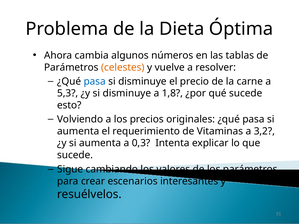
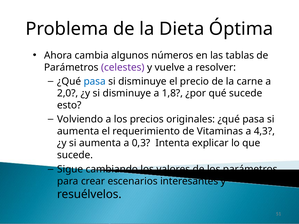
celestes colour: orange -> purple (123, 67)
5,3: 5,3 -> 2,0 (68, 93)
3,2: 3,2 -> 4,3 (264, 131)
